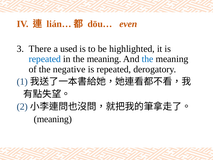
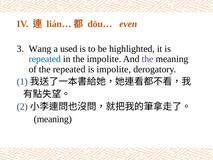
There: There -> Wang (40, 49)
in the meaning: meaning -> impolite (104, 59)
the colour: blue -> purple (148, 59)
the negative: negative -> repeated (69, 69)
repeated: repeated -> impolite (114, 69)
